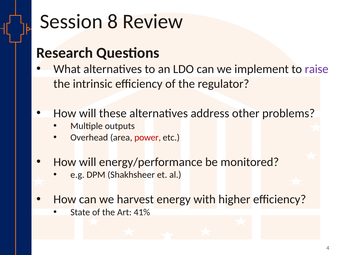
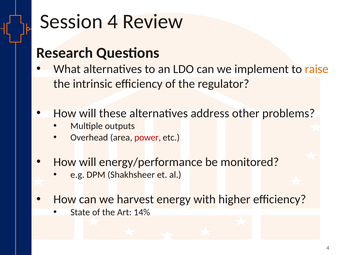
Session 8: 8 -> 4 (113, 22)
raise colour: purple -> orange (317, 69)
41%: 41% -> 14% (142, 212)
